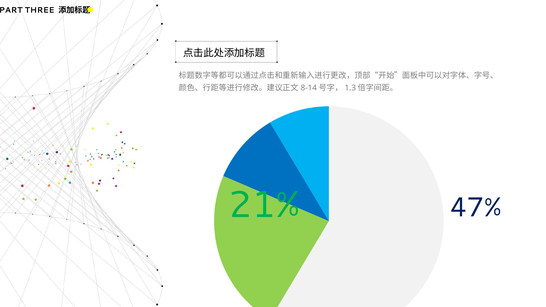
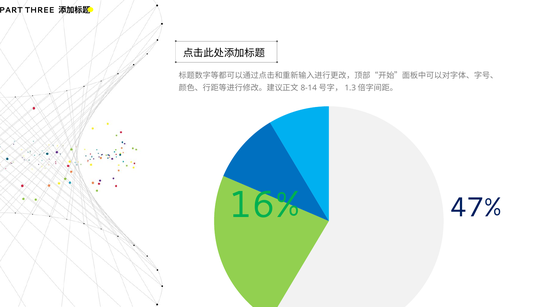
21%: 21% -> 16% (264, 205)
